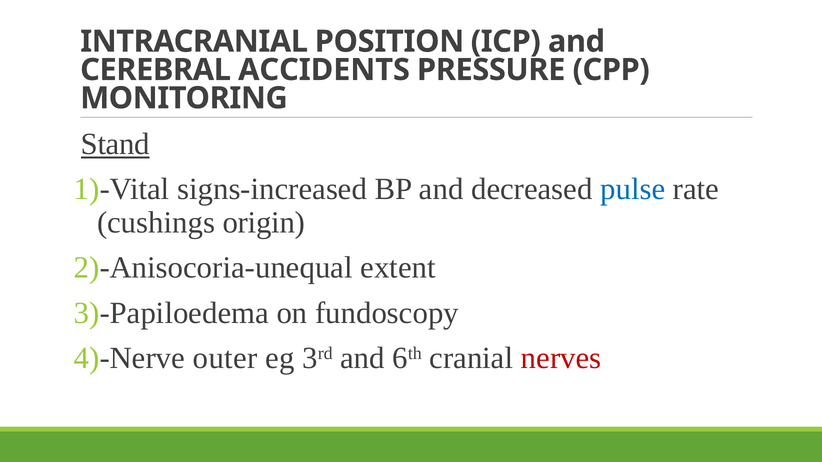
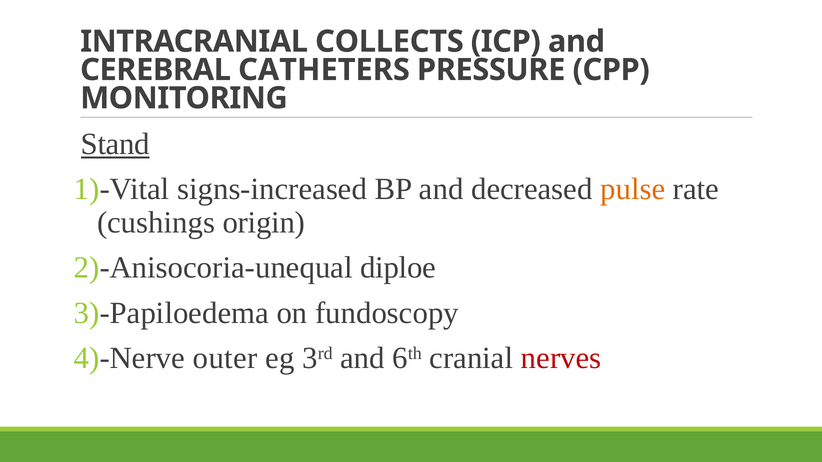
POSITION: POSITION -> COLLECTS (389, 42)
ACCIDENTS: ACCIDENTS -> CATHETERS (324, 70)
pulse colour: blue -> orange (633, 189)
extent: extent -> diploe (398, 268)
